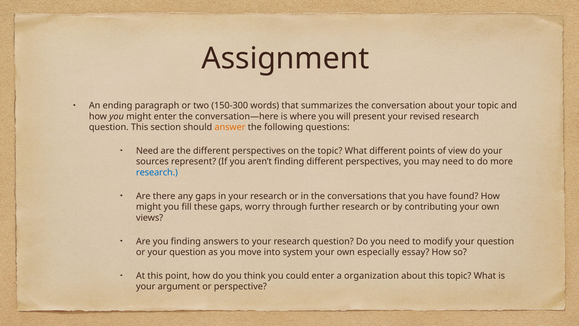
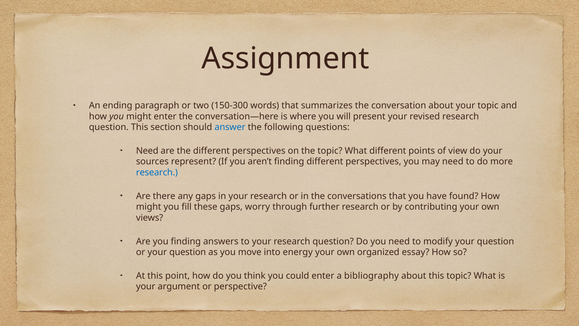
answer colour: orange -> blue (230, 127)
system: system -> energy (298, 252)
especially: especially -> organized (378, 252)
organization: organization -> bibliography (371, 276)
